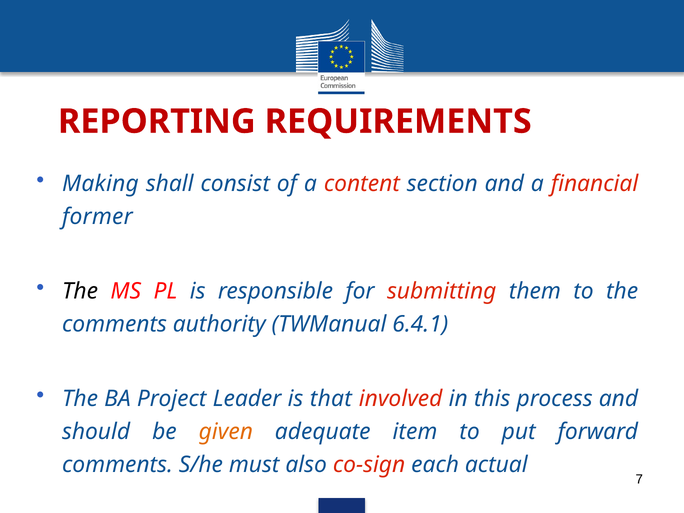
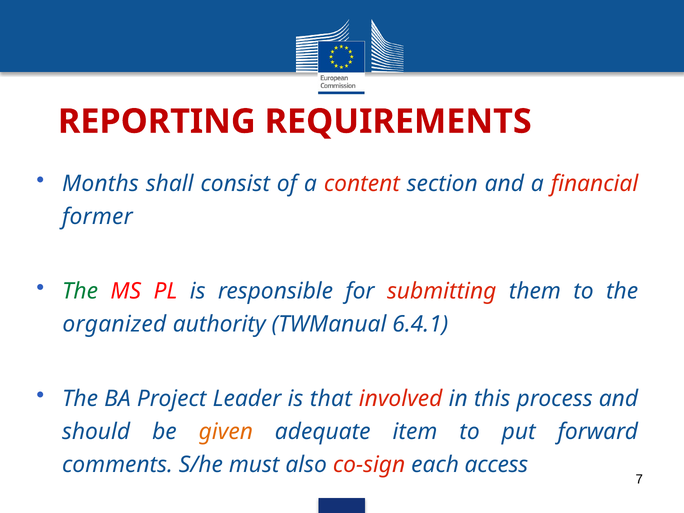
Making: Making -> Months (100, 184)
The colour: black -> green (80, 291)
comments: comments -> organized (114, 324)
actual: actual -> access (496, 465)
